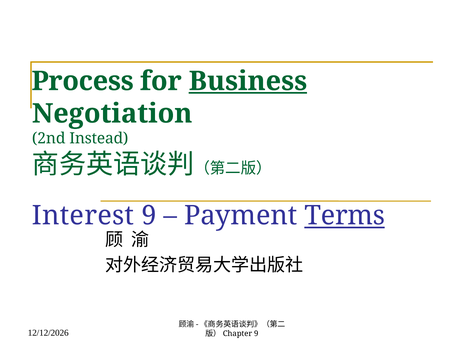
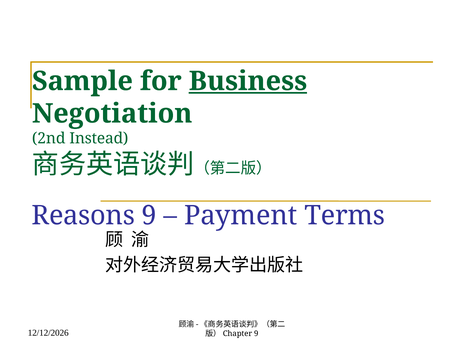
Process: Process -> Sample (82, 81)
Interest: Interest -> Reasons (83, 216)
Terms underline: present -> none (345, 216)
